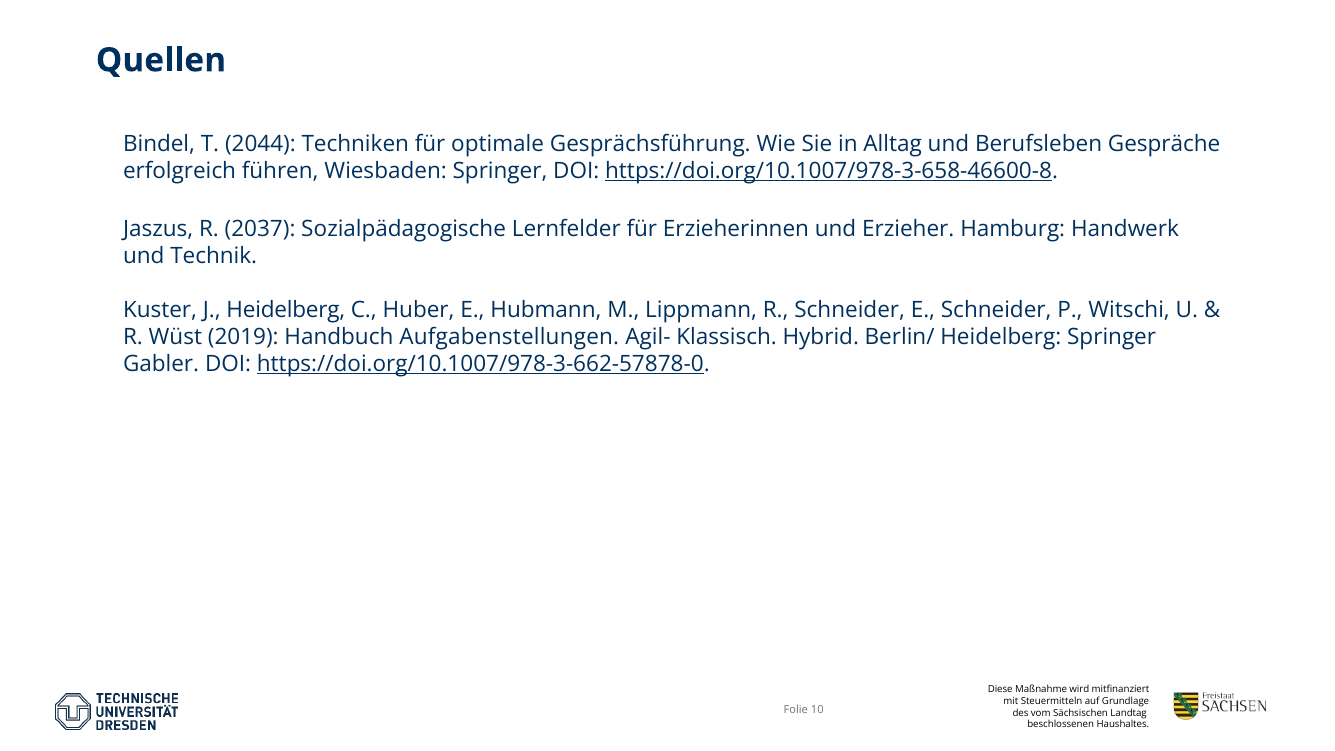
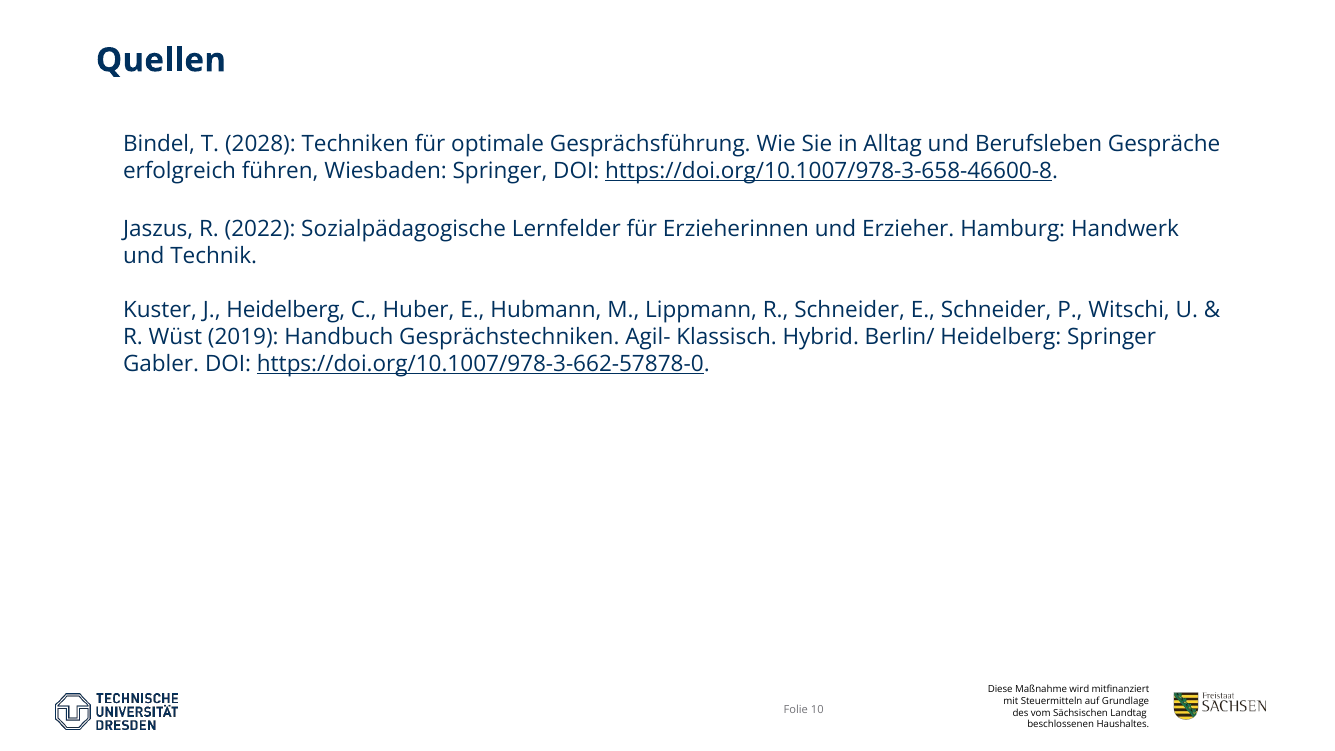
2044: 2044 -> 2028 (260, 144)
2037: 2037 -> 2022 (260, 229)
Aufgabenstellungen: Aufgabenstellungen -> Gesprächstechniken (509, 337)
